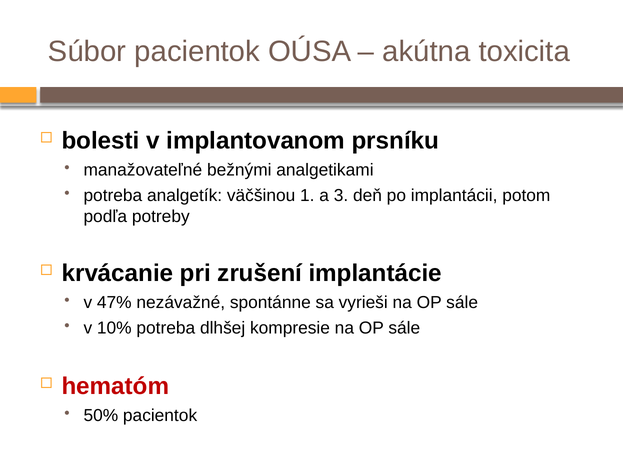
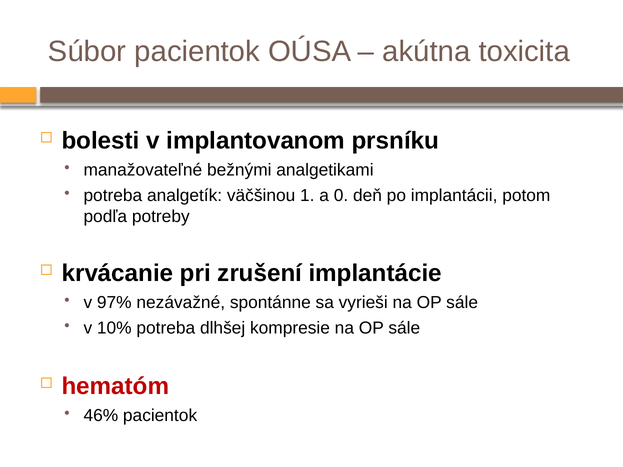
3: 3 -> 0 (341, 196)
47%: 47% -> 97% (114, 303)
50%: 50% -> 46% (101, 416)
